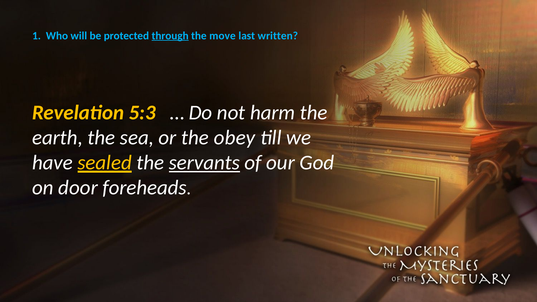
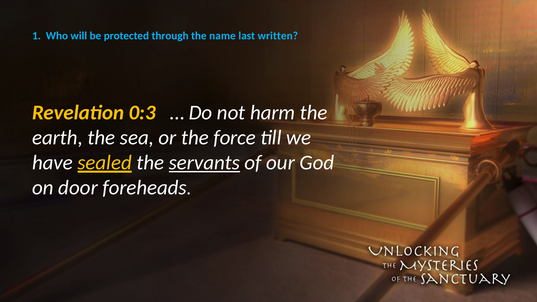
through underline: present -> none (170, 36)
move: move -> name (222, 36)
5:3: 5:3 -> 0:3 (142, 112)
obey: obey -> force (235, 138)
